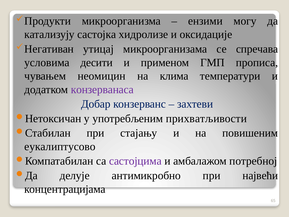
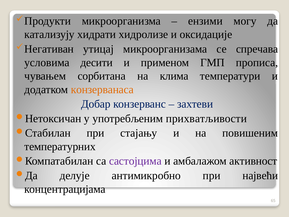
састојка: састојка -> хидрати (97, 34)
неомицин: неомицин -> сорбитана (102, 76)
конзерванаса colour: purple -> orange (102, 89)
еукалиптусово: еукалиптусово -> температурних (60, 146)
потребној: потребној -> активност (253, 161)
